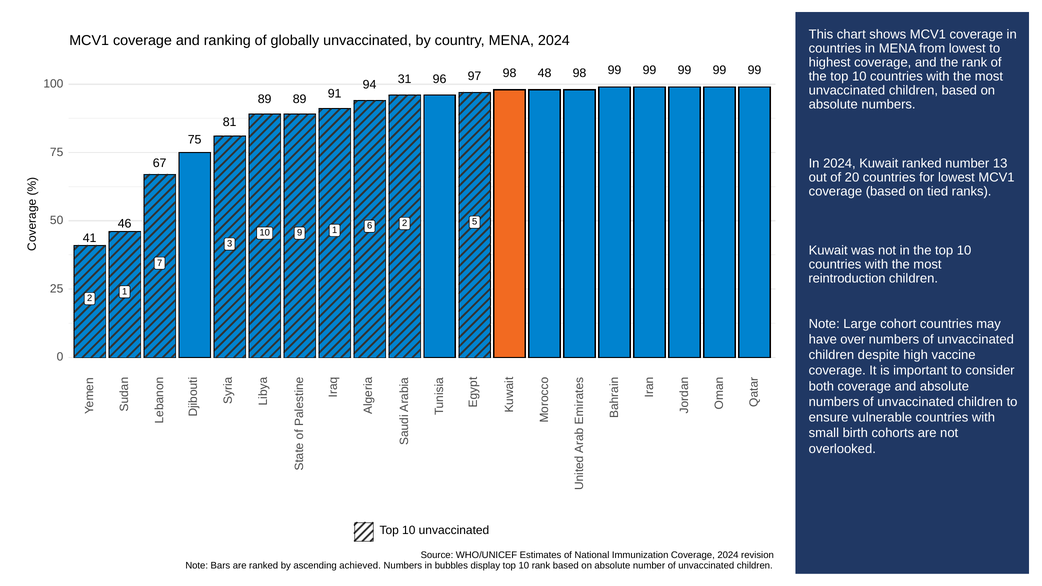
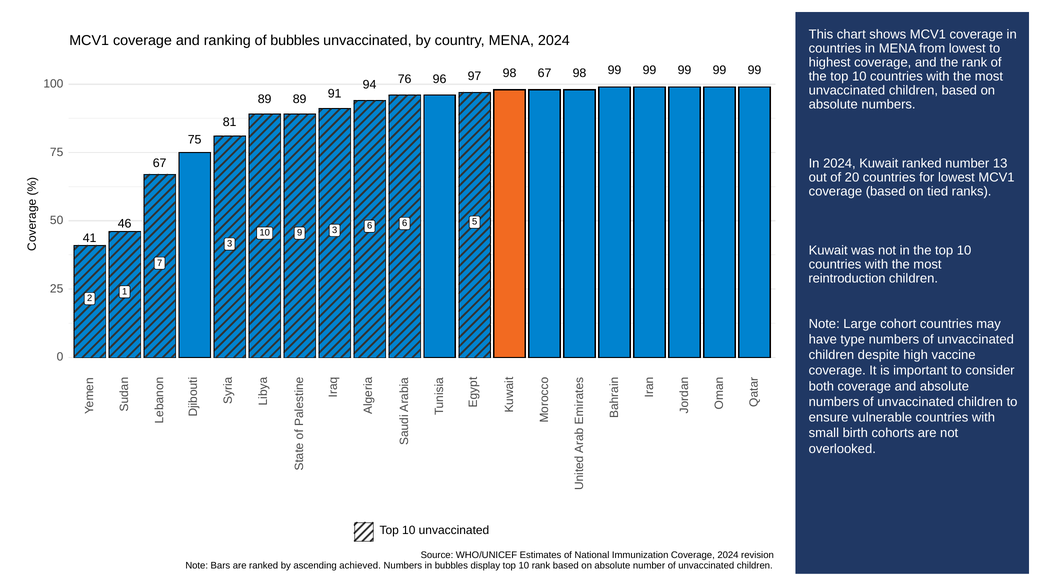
of globally: globally -> bubbles (295, 40)
31: 31 -> 76 (405, 79)
97 48: 48 -> 67 (545, 73)
10 1: 1 -> 3 (335, 230)
6 2: 2 -> 6 (405, 223)
over: over -> type (853, 339)
